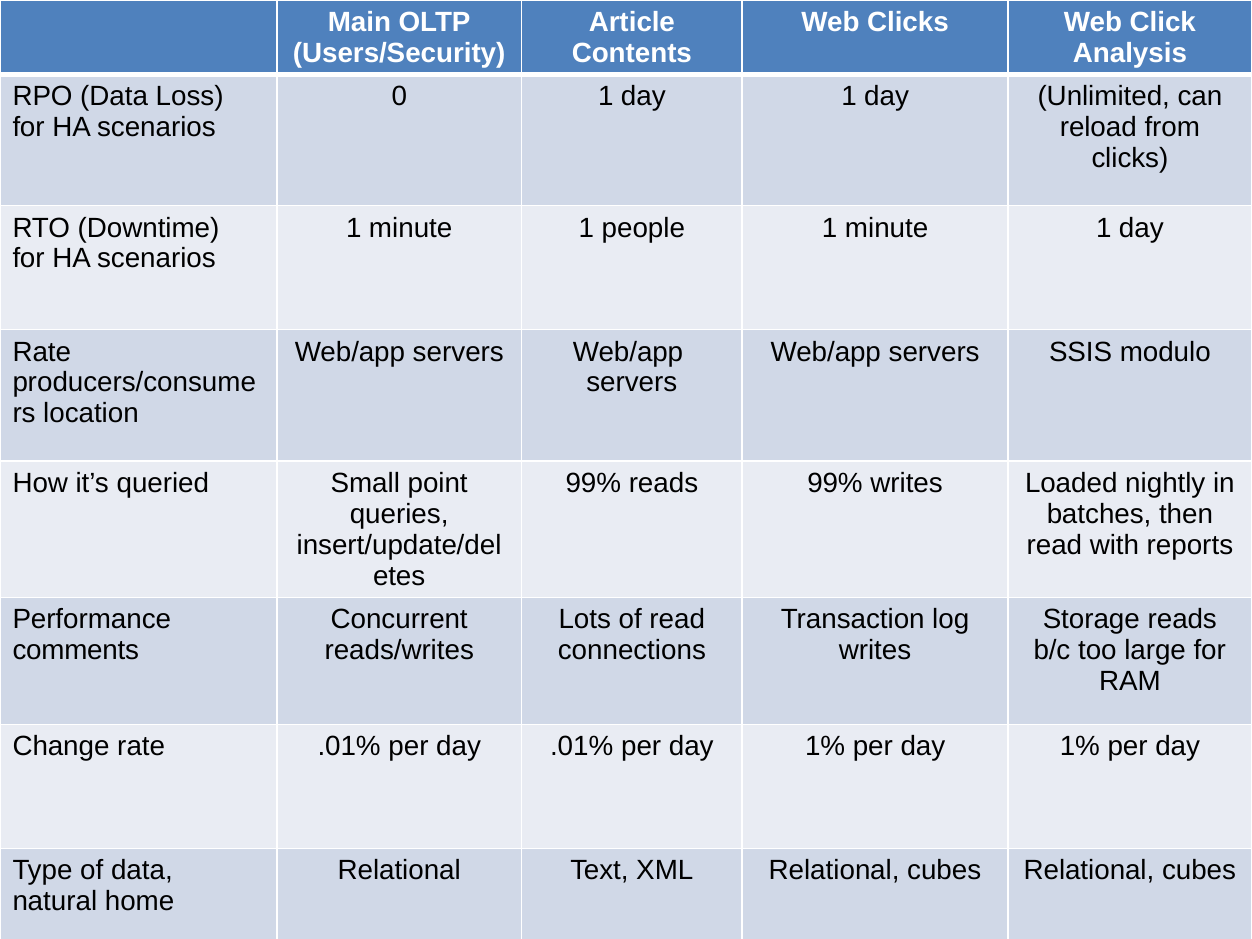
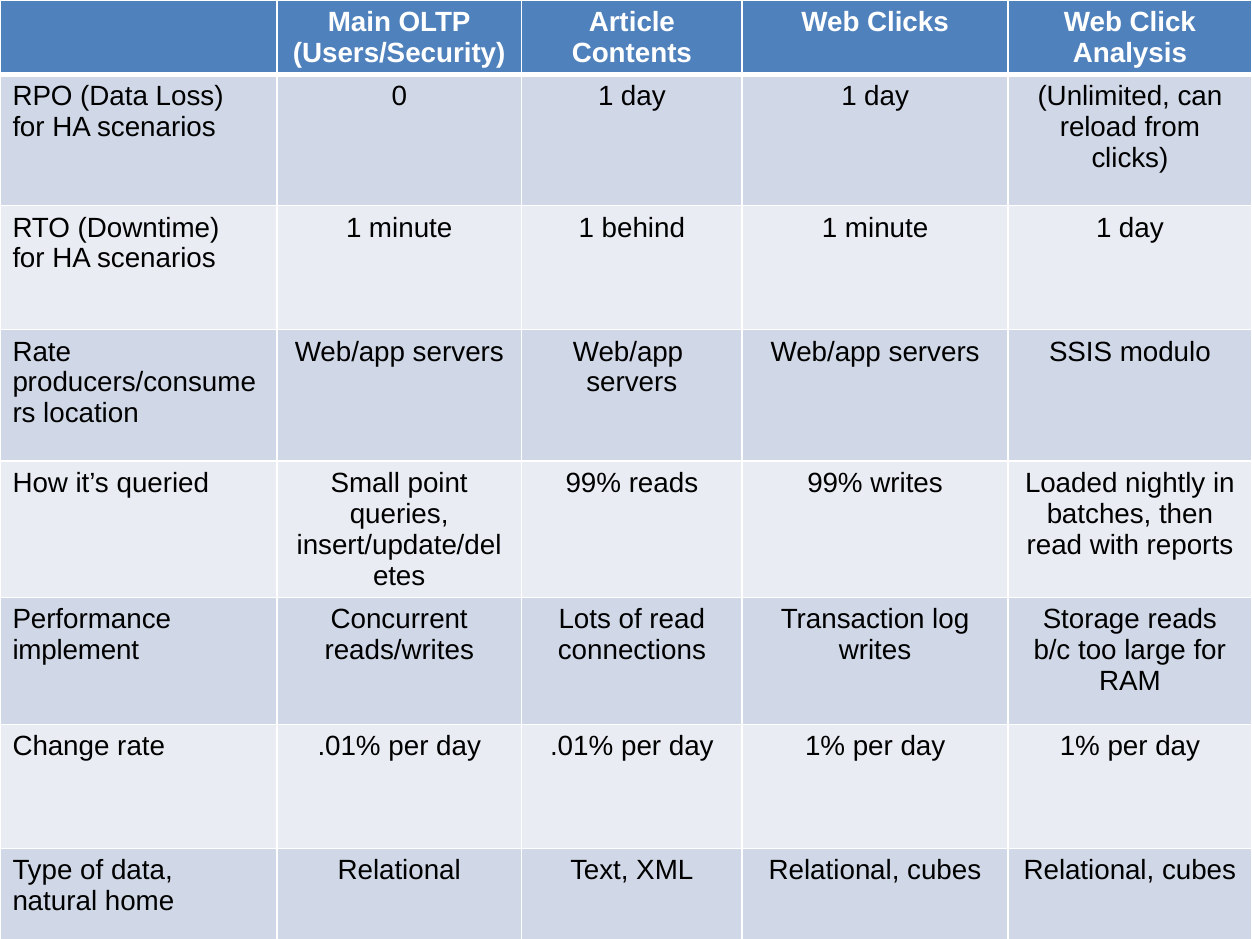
people: people -> behind (643, 228)
comments: comments -> implement (76, 650)
